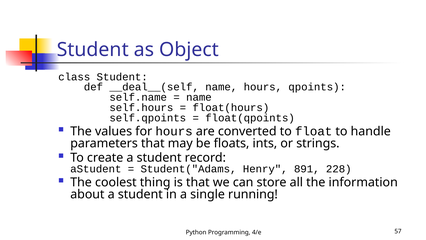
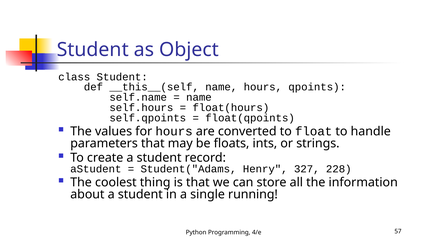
__deal__(self: __deal__(self -> __this__(self (154, 87)
891: 891 -> 327 (307, 169)
